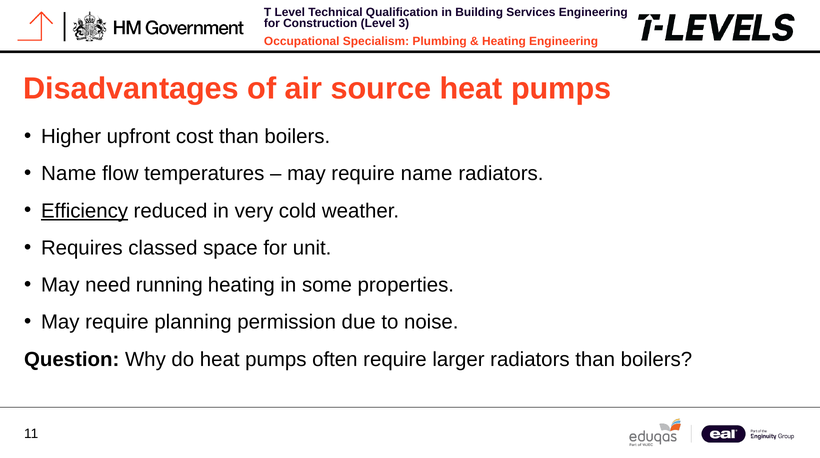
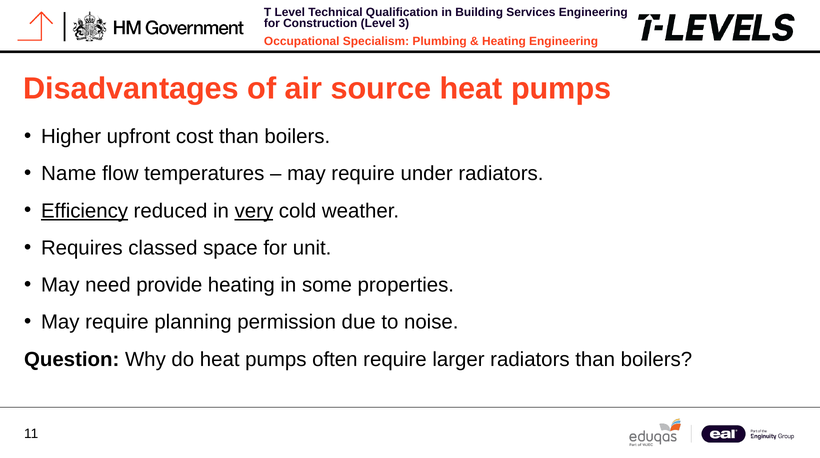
require name: name -> under (427, 174)
very underline: none -> present (254, 211)
running: running -> provide (169, 285)
